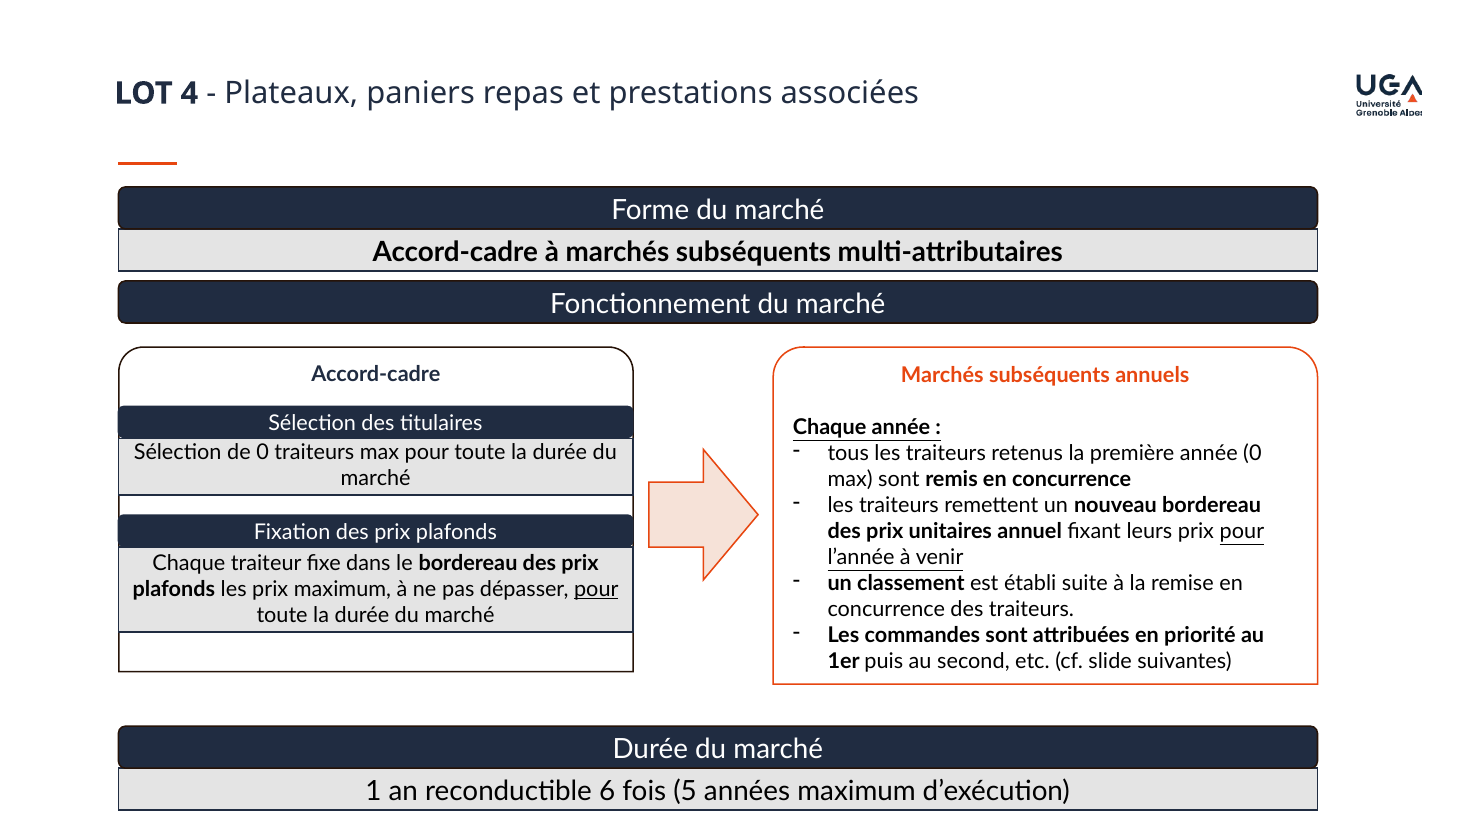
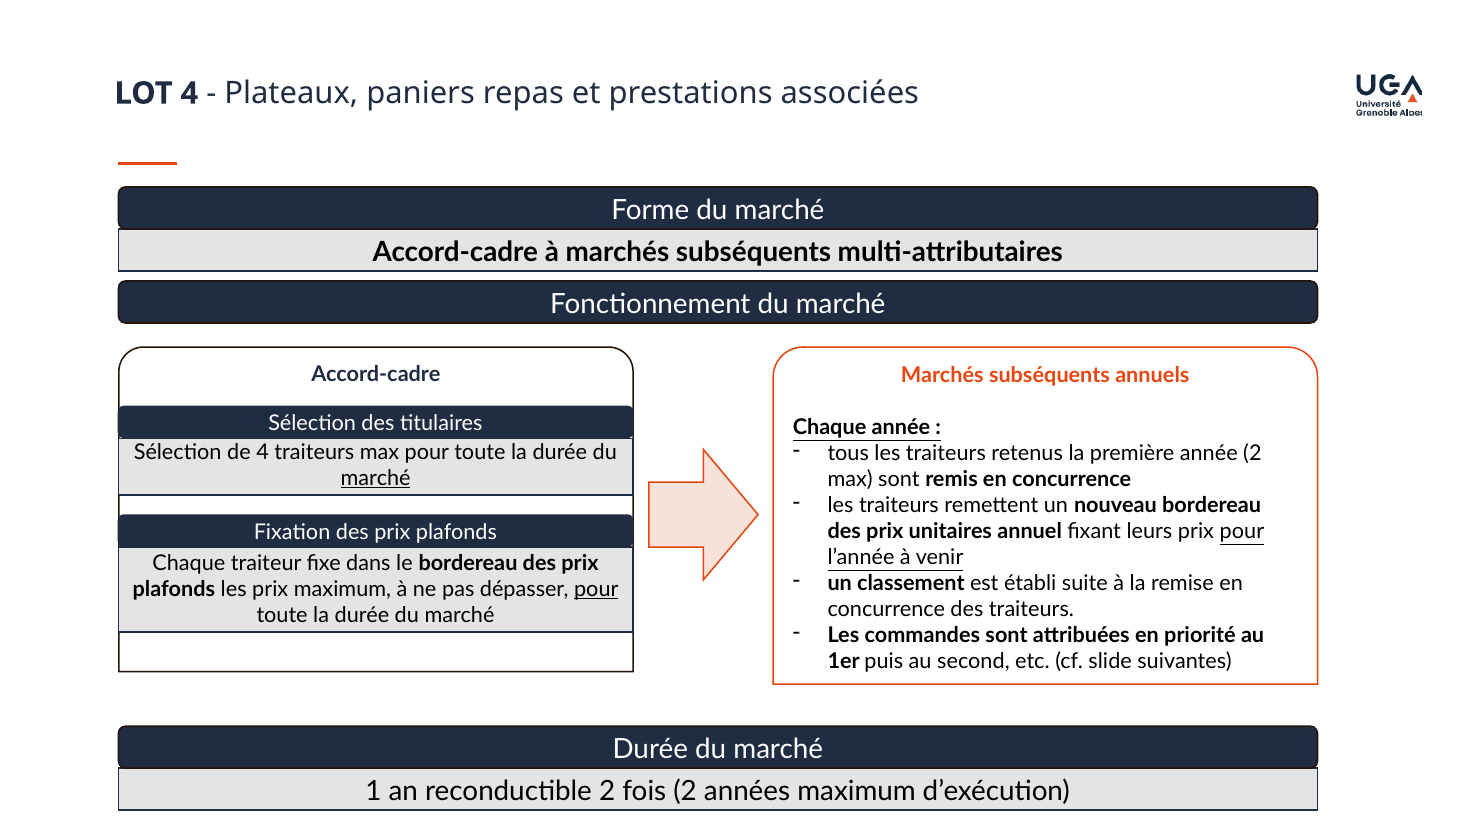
année 0: 0 -> 2 (1252, 454)
de 0: 0 -> 4 (263, 452)
marché underline: none -> present (376, 478)
reconductible 6: 6 -> 2 (607, 791)
fois 5: 5 -> 2 (685, 791)
